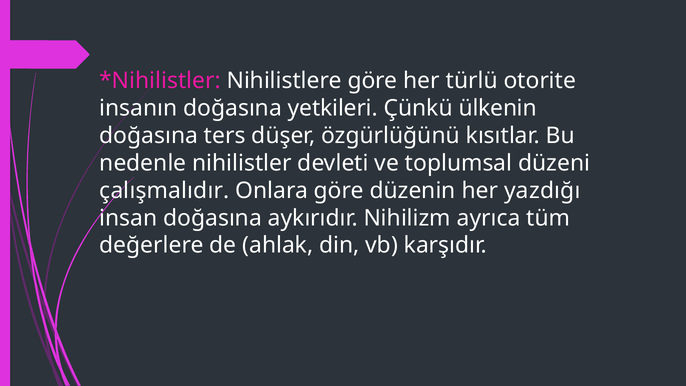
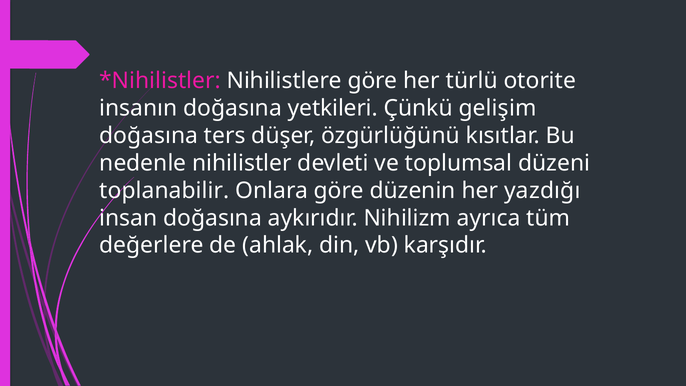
ülkenin: ülkenin -> gelişim (498, 108)
çalışmalıdır: çalışmalıdır -> toplanabilir (164, 190)
